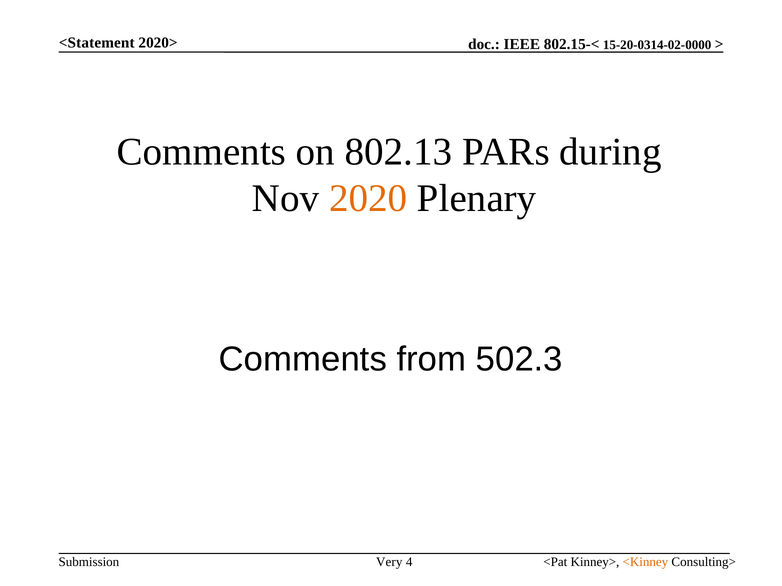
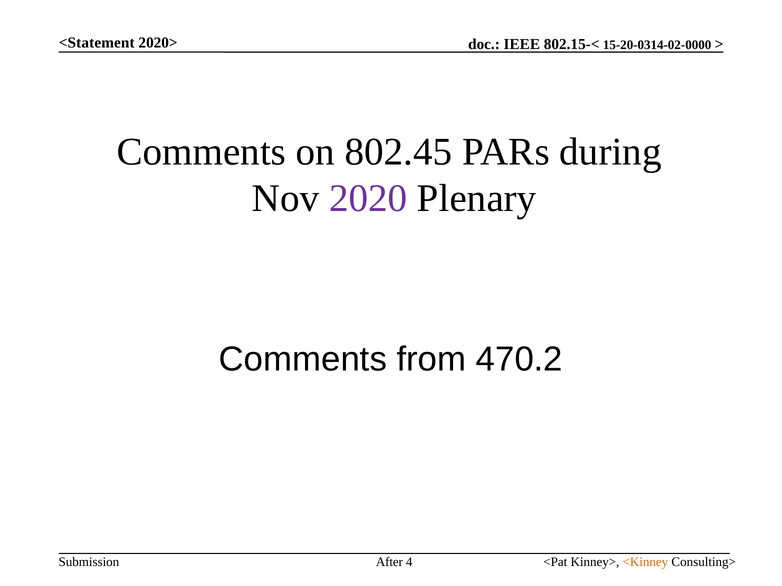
802.13: 802.13 -> 802.45 (399, 152)
2020 colour: orange -> purple (368, 199)
502.3: 502.3 -> 470.2 (519, 360)
Very: Very -> After (389, 562)
